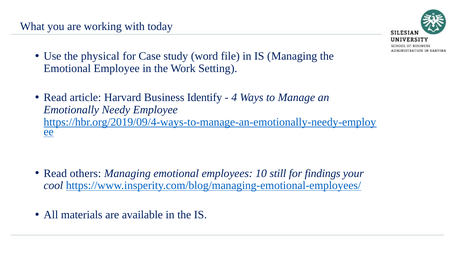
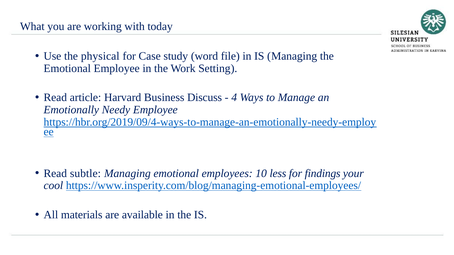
Identify: Identify -> Discuss (205, 98)
others: others -> subtle (85, 174)
still: still -> less (278, 174)
